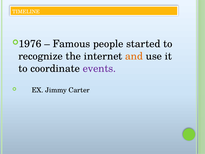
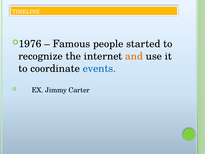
events colour: purple -> blue (99, 68)
